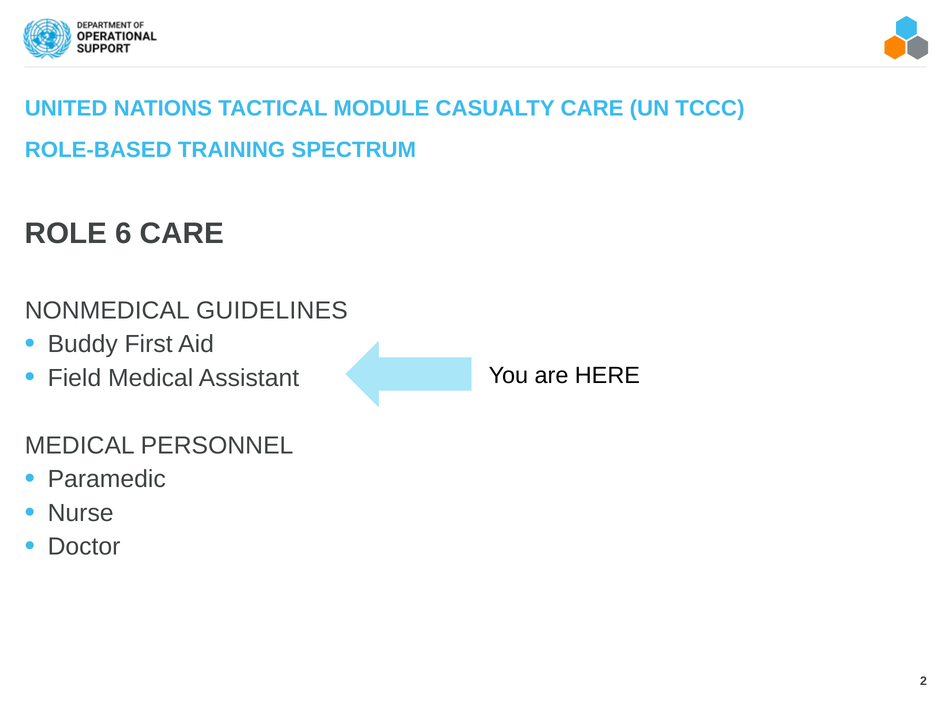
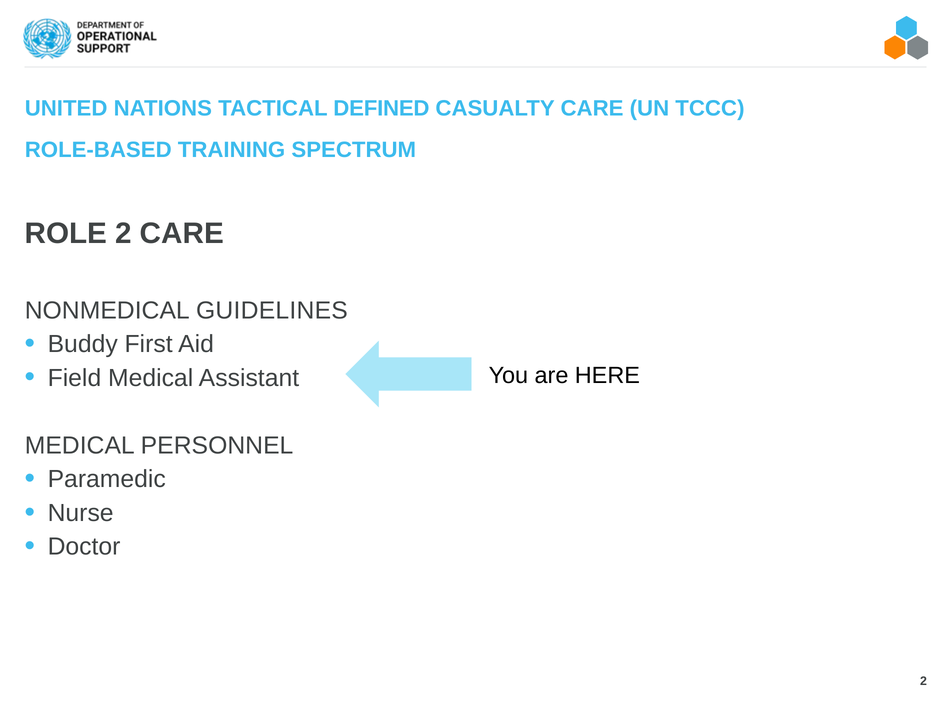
MODULE: MODULE -> DEFINED (381, 109)
ROLE 6: 6 -> 2 (124, 234)
